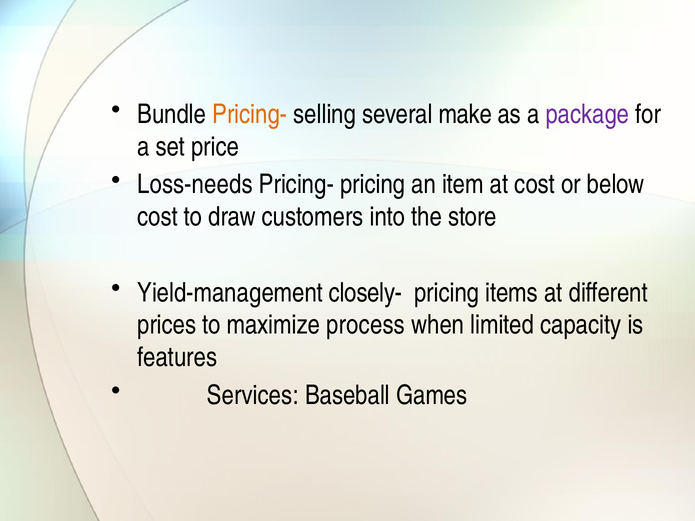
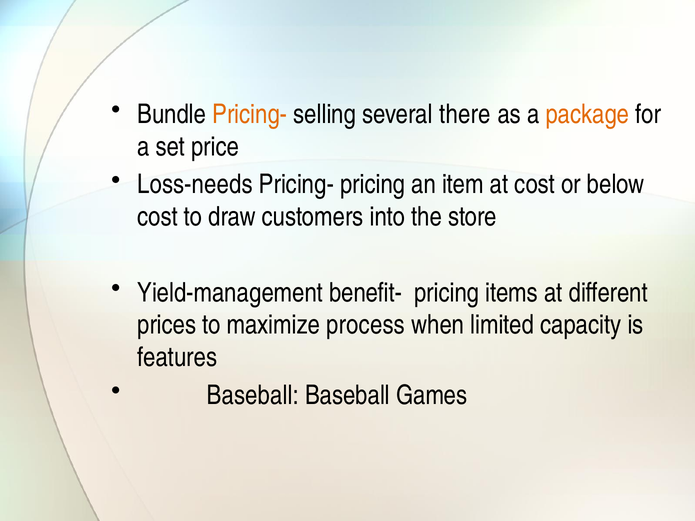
make: make -> there (465, 114)
package colour: purple -> orange (587, 114)
closely-: closely- -> benefit- (366, 293)
Services: Services -> Baseball (253, 396)
